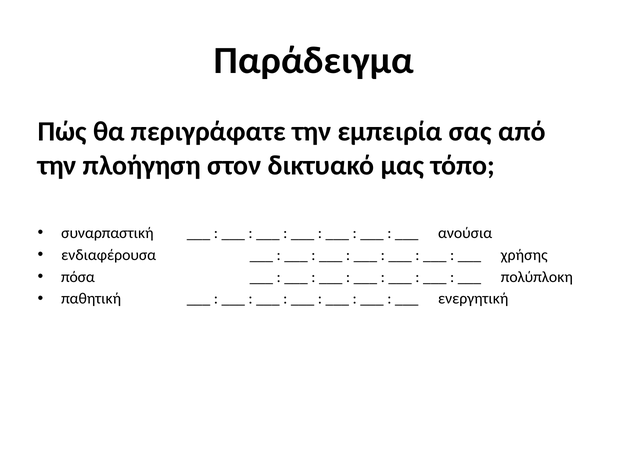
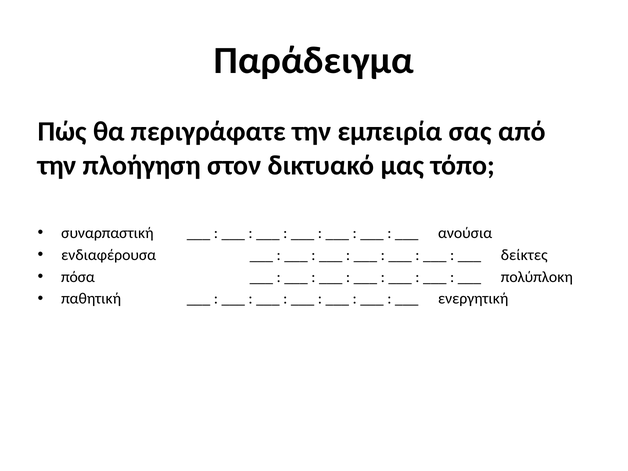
χρήσης: χρήσης -> δείκτες (524, 255)
